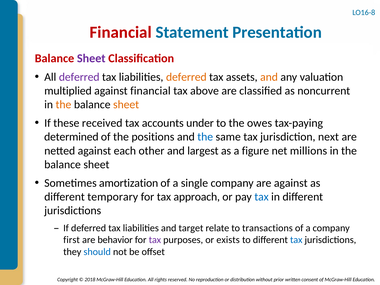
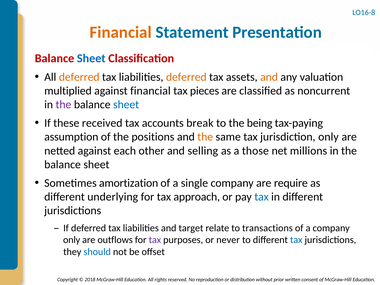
Financial colour: red -> orange (121, 32)
Sheet colour: purple -> blue (91, 58)
deferred colour: purple -> orange (79, 77)
above: above -> pieces (205, 91)
the colour: orange -> purple (63, 105)
sheet colour: orange -> blue (126, 105)
under: under -> break (200, 123)
owes: owes -> being (260, 123)
determined: determined -> assumption (71, 137)
the colour: blue -> orange (205, 137)
jurisdiction next: next -> only (328, 137)
largest: largest -> selling (203, 151)
figure: figure -> those (255, 151)
are against: against -> require (291, 183)
temporary: temporary -> underlying (113, 197)
first: first -> only (72, 240)
behavior: behavior -> outflows (115, 240)
exists: exists -> never (228, 240)
